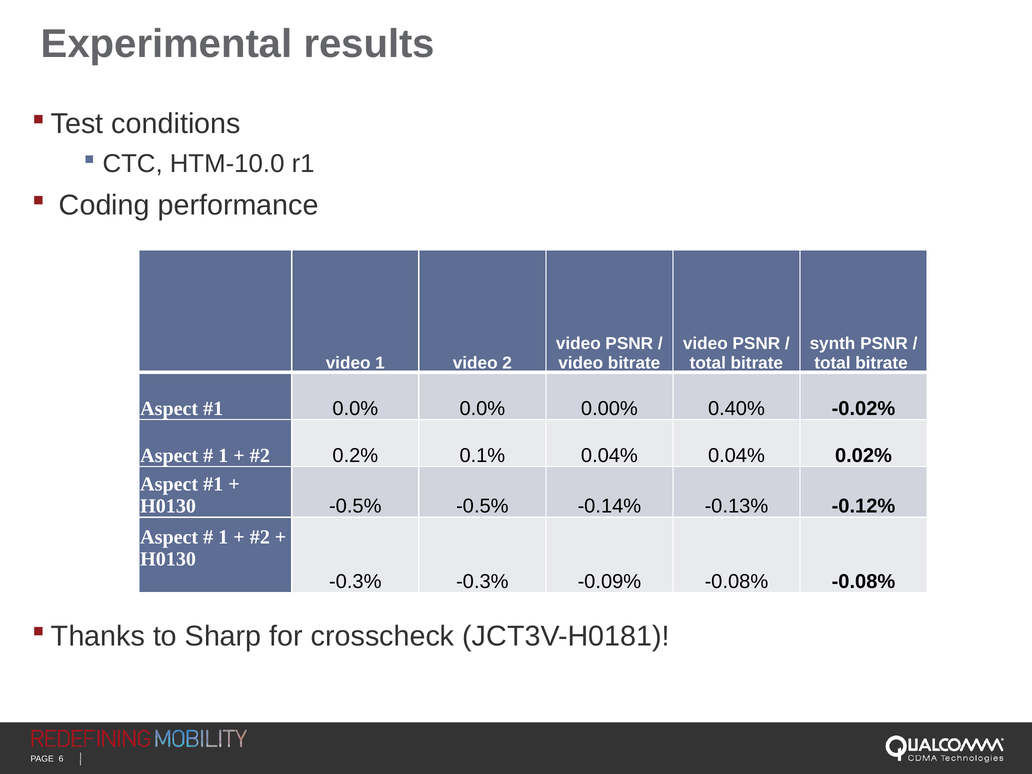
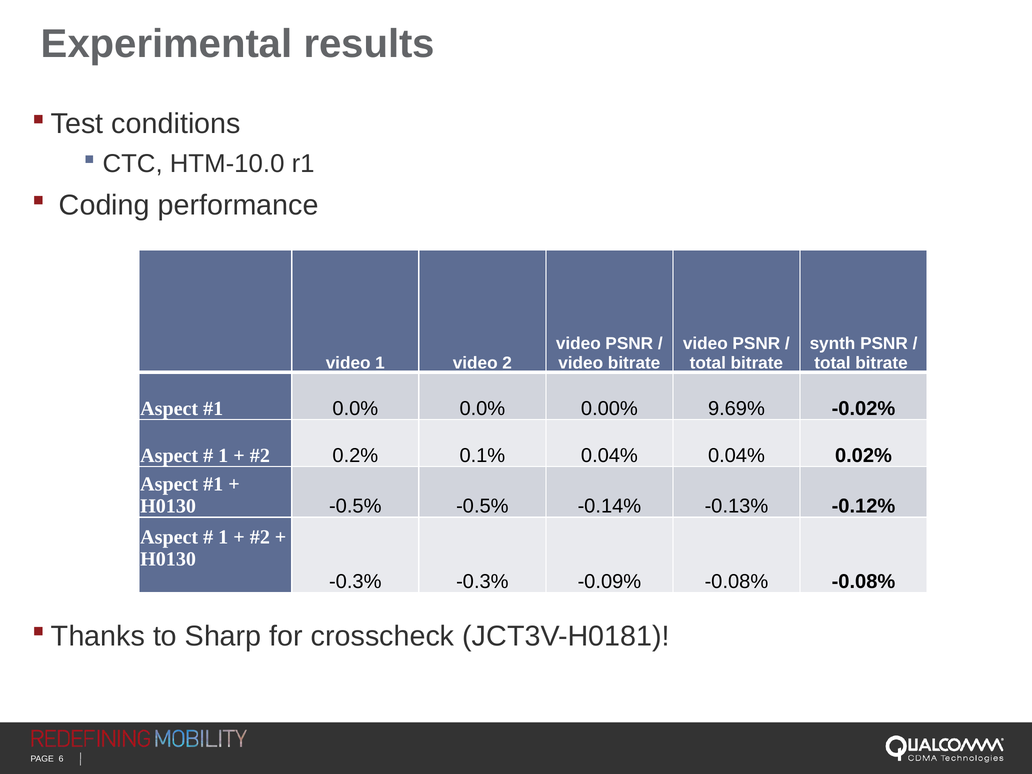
0.40%: 0.40% -> 9.69% (736, 409)
